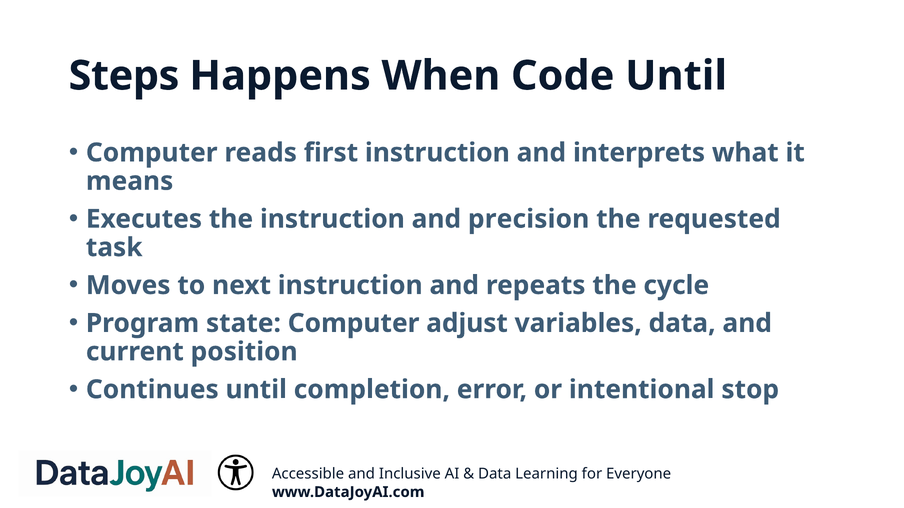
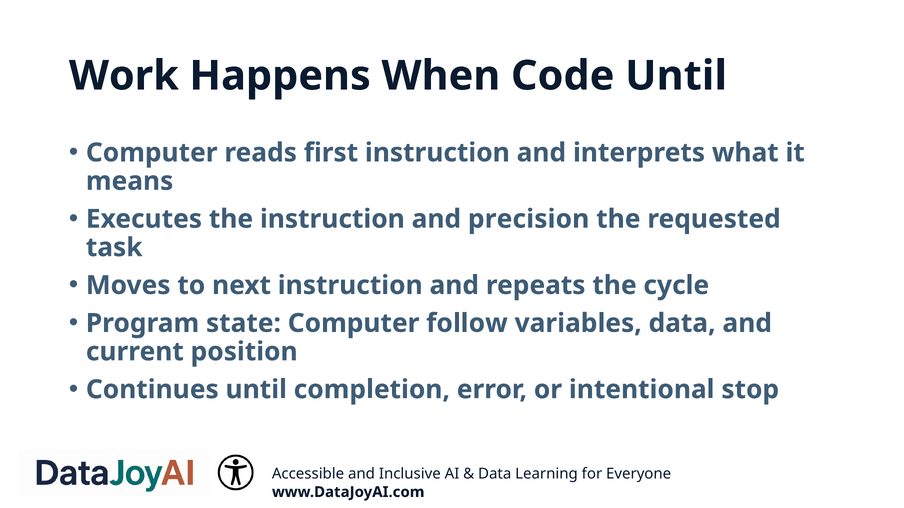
Steps: Steps -> Work (124, 76)
adjust: adjust -> follow (467, 324)
